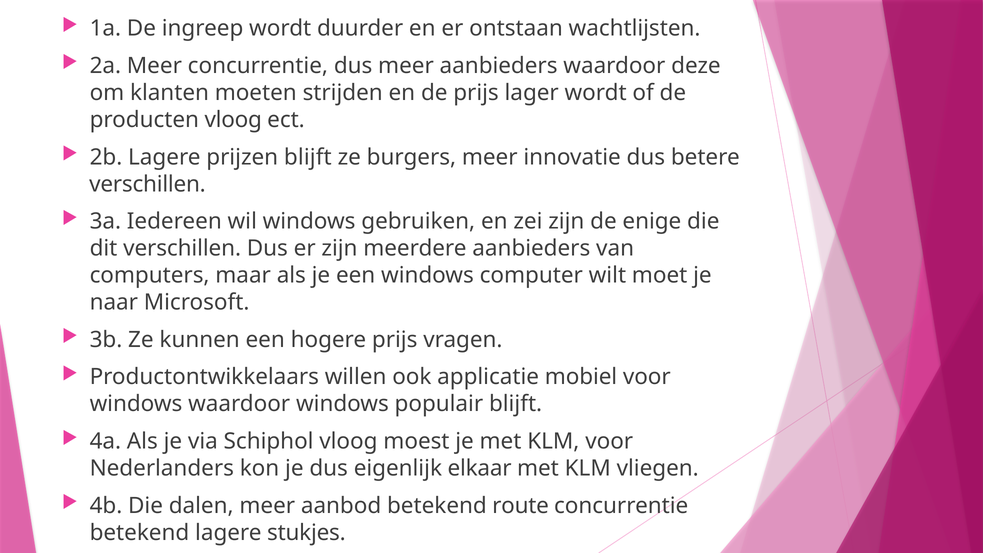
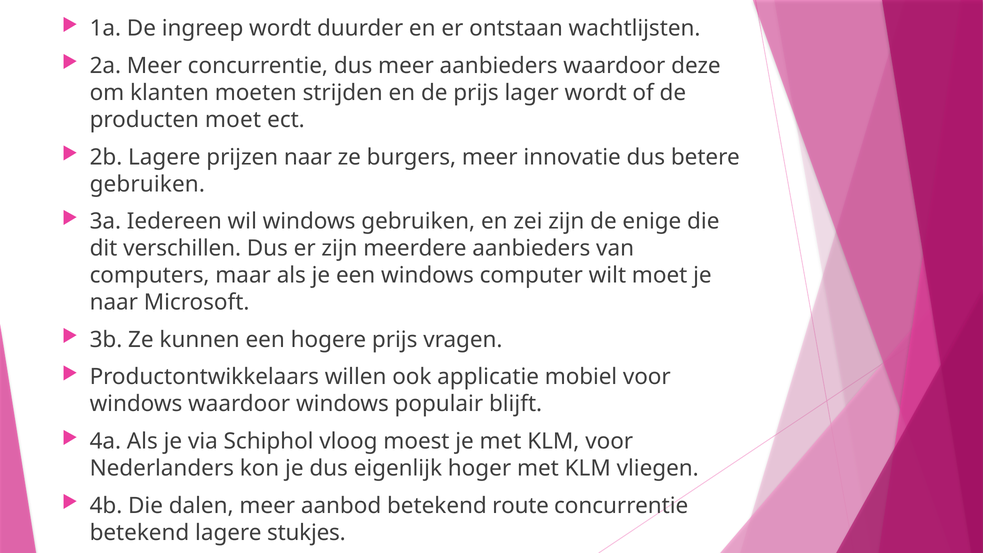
producten vloog: vloog -> moet (233, 120)
prijzen blijft: blijft -> naar (308, 157)
verschillen: verschillen -> gebruiken (147, 184)
elkaar: elkaar -> hoger (480, 468)
